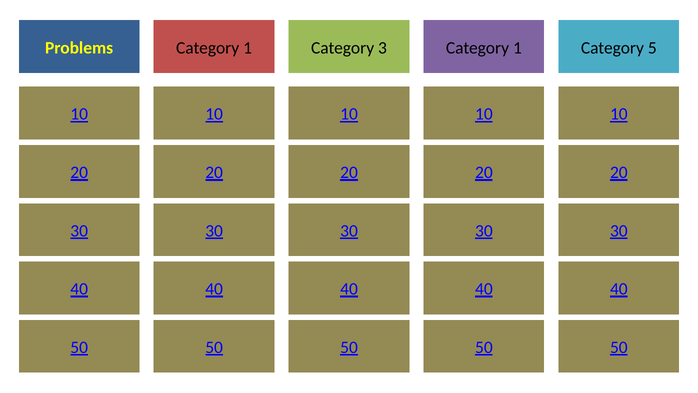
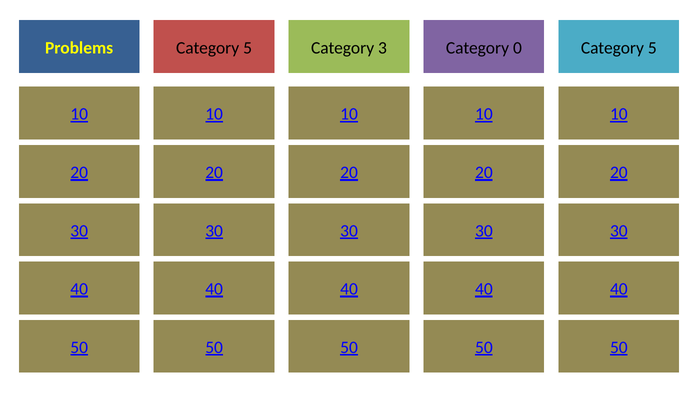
1: 1 -> 5 (248, 48)
1: 1 -> 0 (517, 48)
